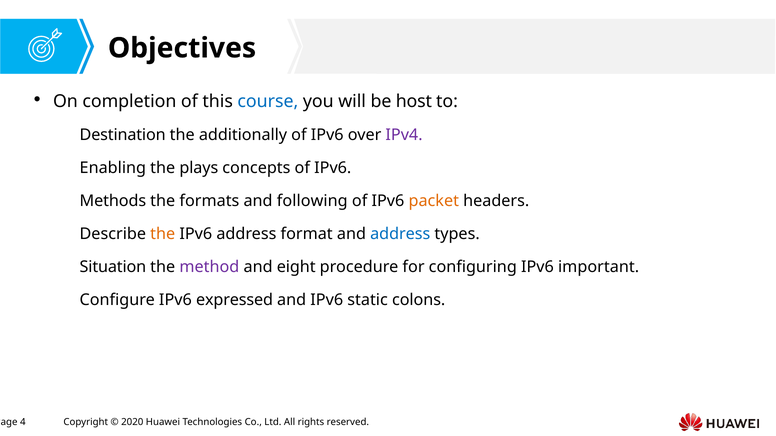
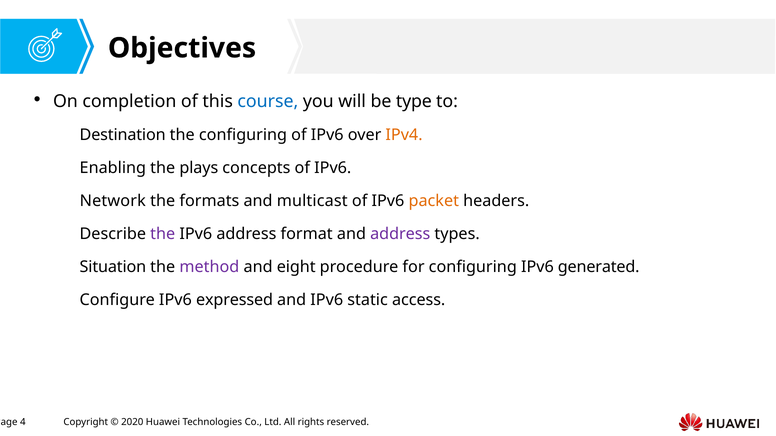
host: host -> type (414, 101)
the additionally: additionally -> configuring (243, 135)
IPv4 colour: purple -> orange (404, 135)
Methods: Methods -> Network (113, 201)
following: following -> multicast (312, 201)
the colour: orange -> purple (163, 234)
address colour: blue -> purple (400, 234)
important: important -> generated (599, 267)
colons: colons -> access (419, 300)
